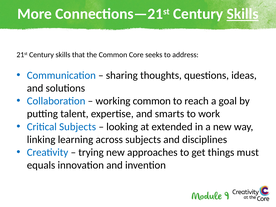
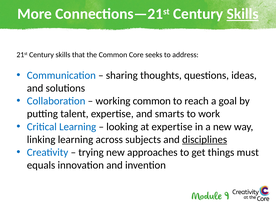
Critical Subjects: Subjects -> Learning (78, 127)
at extended: extended -> expertise (172, 127)
disciplines underline: none -> present (205, 140)
